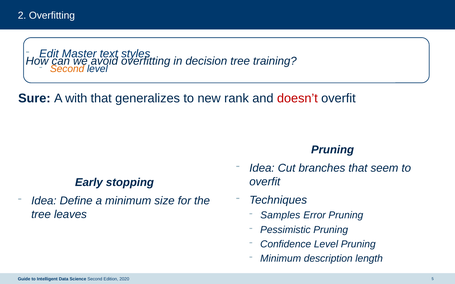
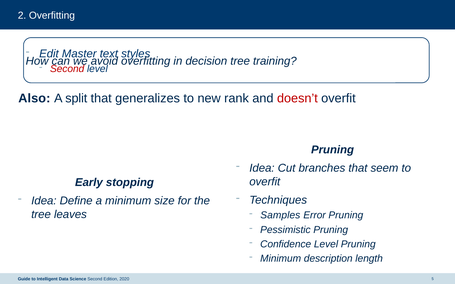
Second colour: orange -> red (67, 69)
Sure: Sure -> Also (34, 98)
with: with -> split (76, 98)
